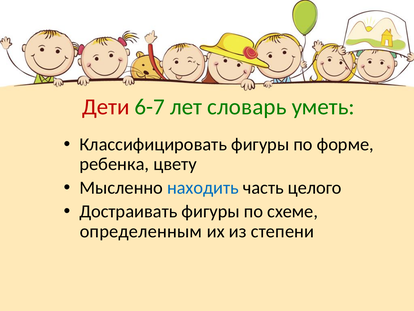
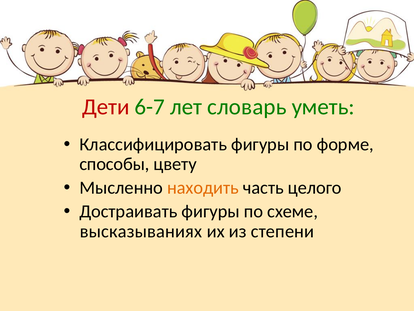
ребенка: ребенка -> способы (114, 164)
находить colour: blue -> orange (203, 188)
определенным: определенным -> высказываниях (141, 231)
